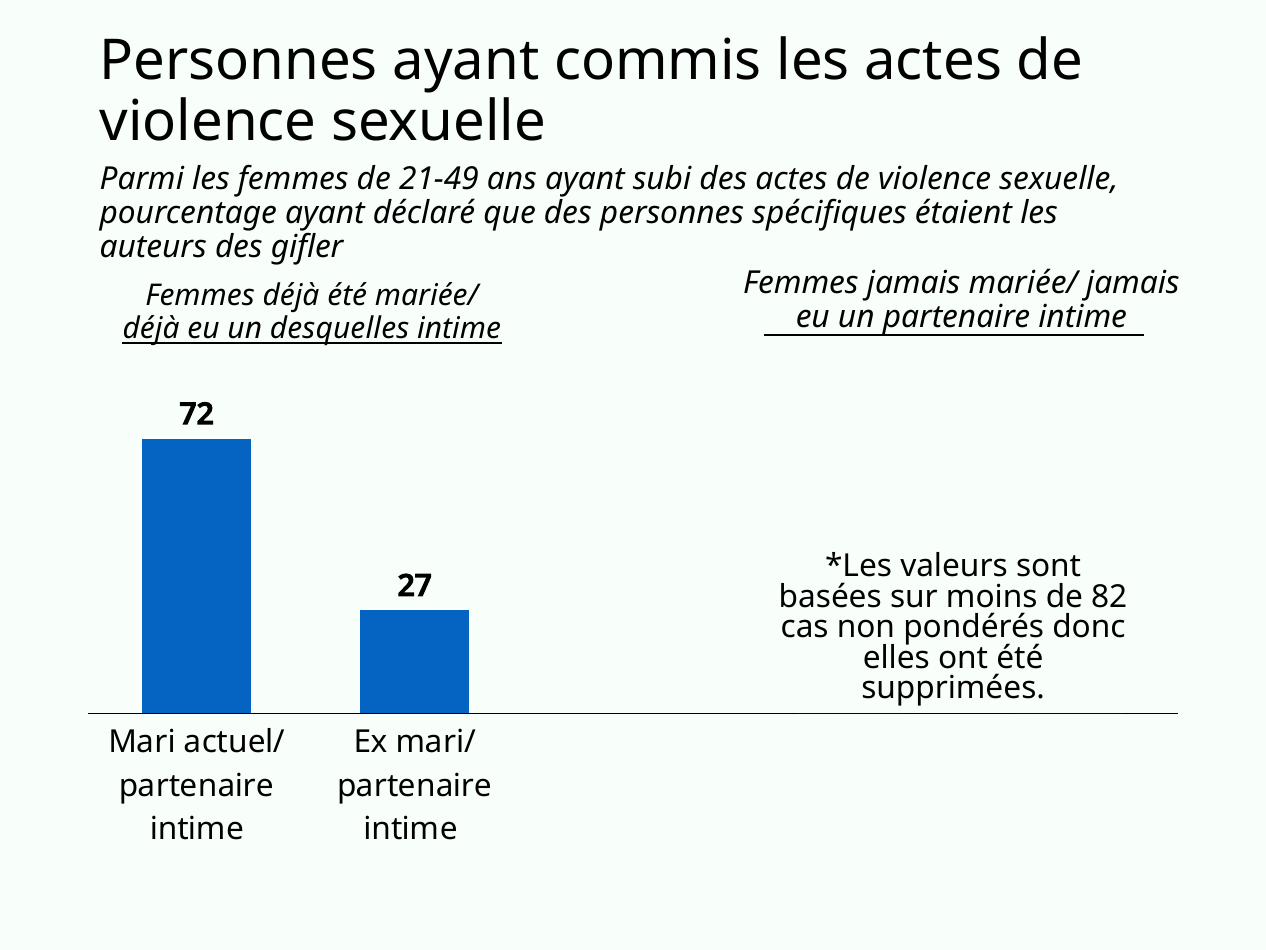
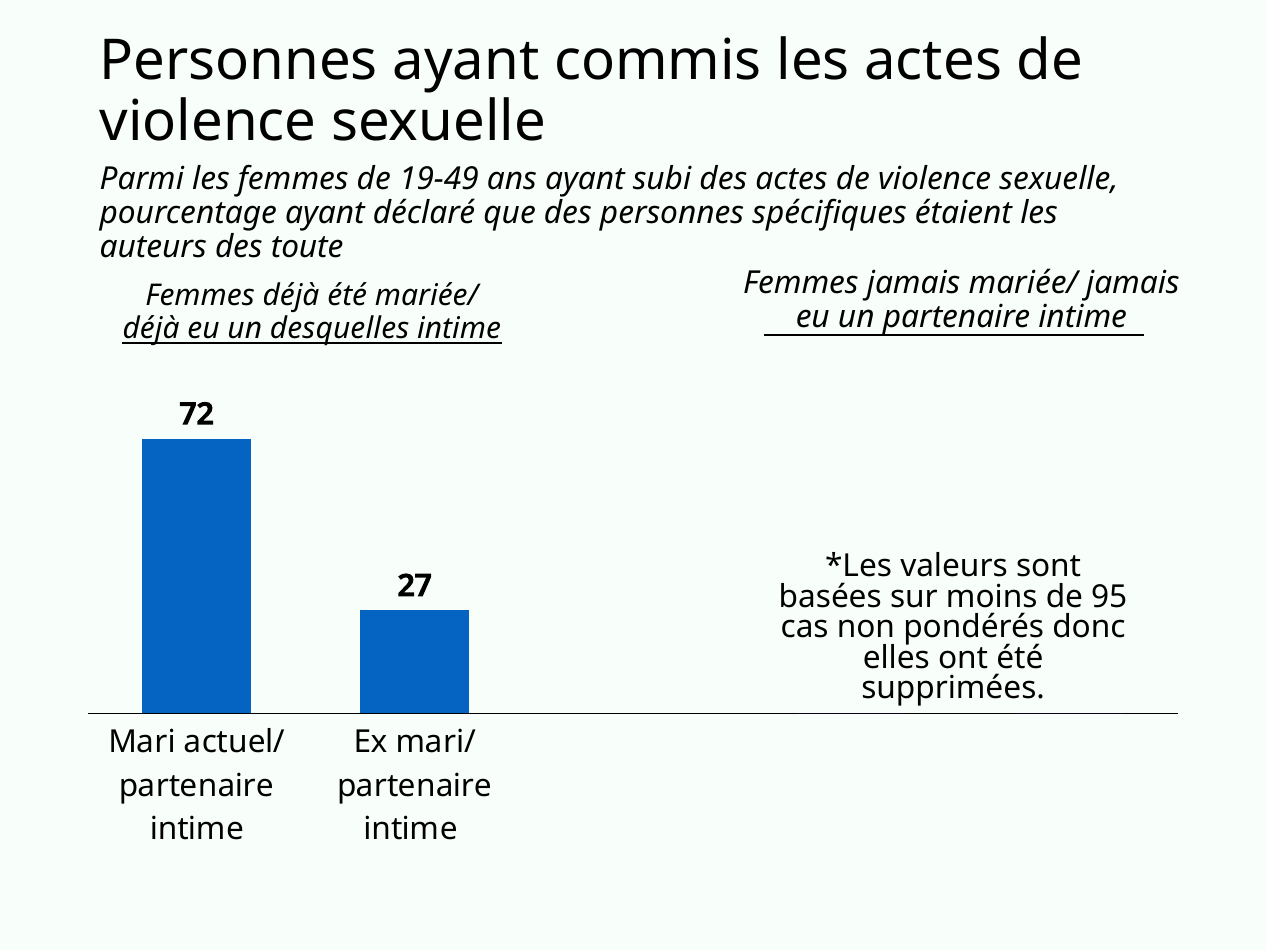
21-49: 21-49 -> 19-49 (439, 179)
gifler: gifler -> toute (307, 247)
82: 82 -> 95 (1109, 597)
